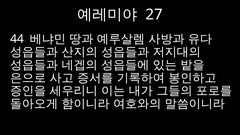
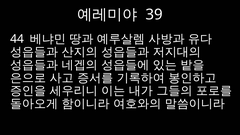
27: 27 -> 39 (154, 14)
